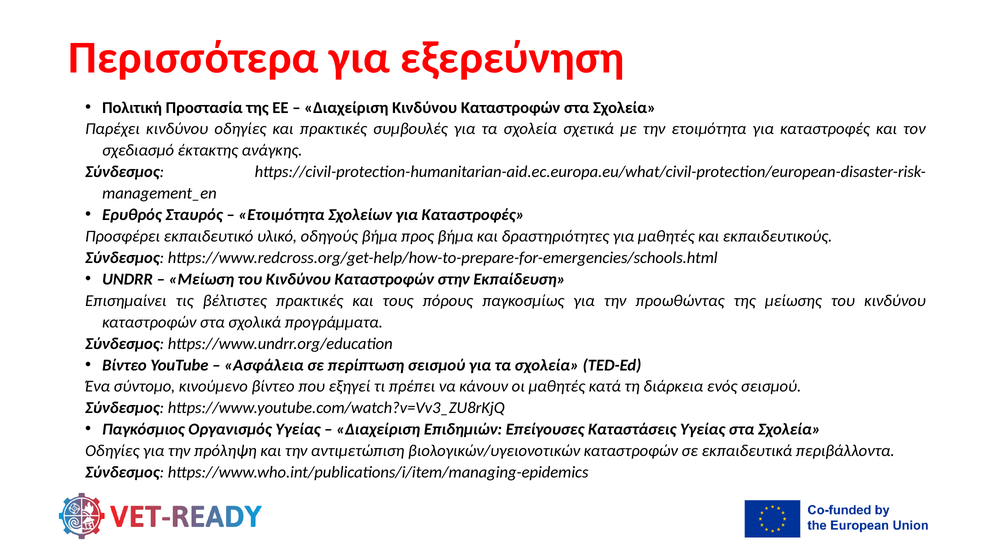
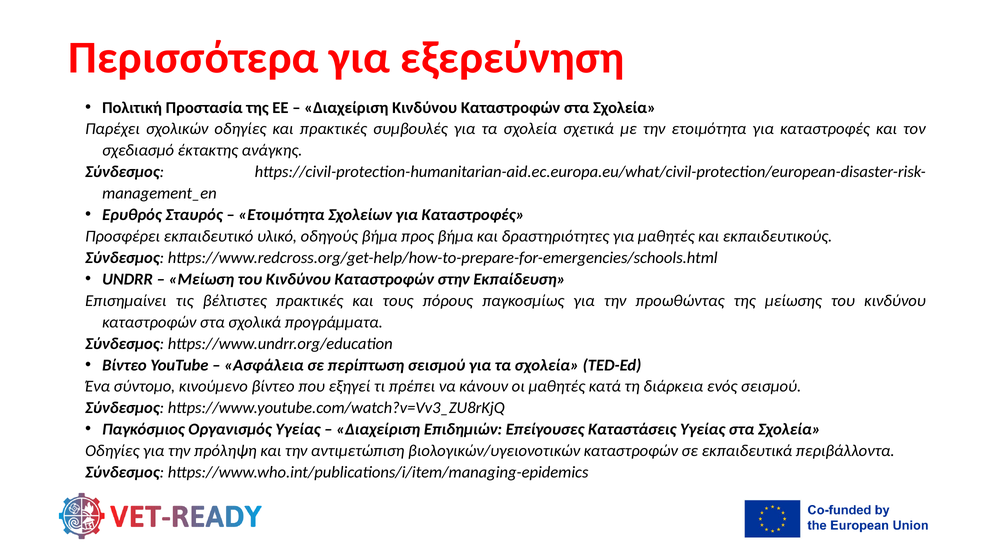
Παρέχει κινδύνου: κινδύνου -> σχολικών (177, 129)
